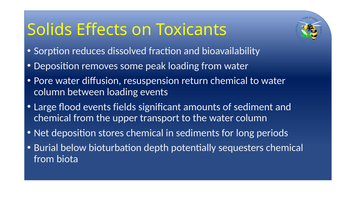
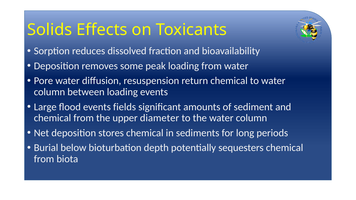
transport: transport -> diameter (160, 118)
